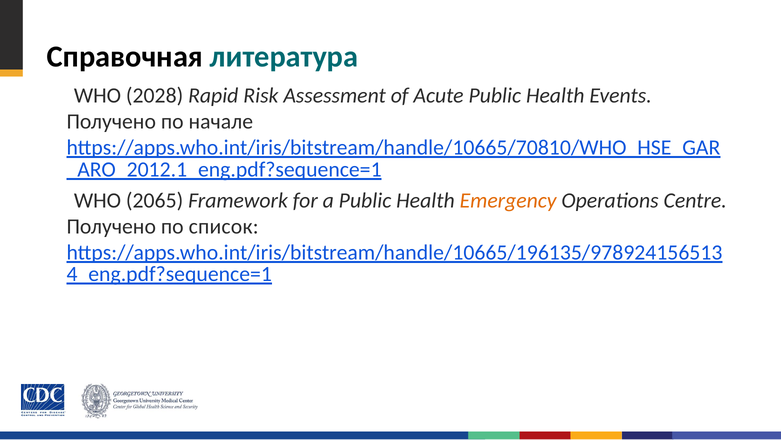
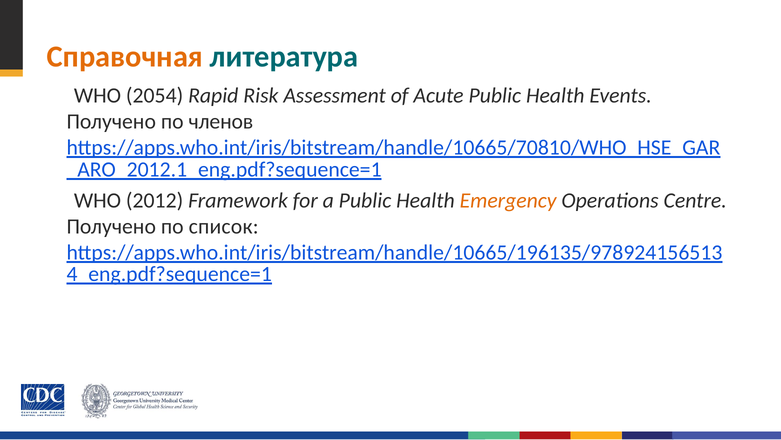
Справочная colour: black -> orange (125, 56)
2028: 2028 -> 2054 (155, 95)
начале: начале -> членов (221, 121)
2065: 2065 -> 2012 (155, 200)
